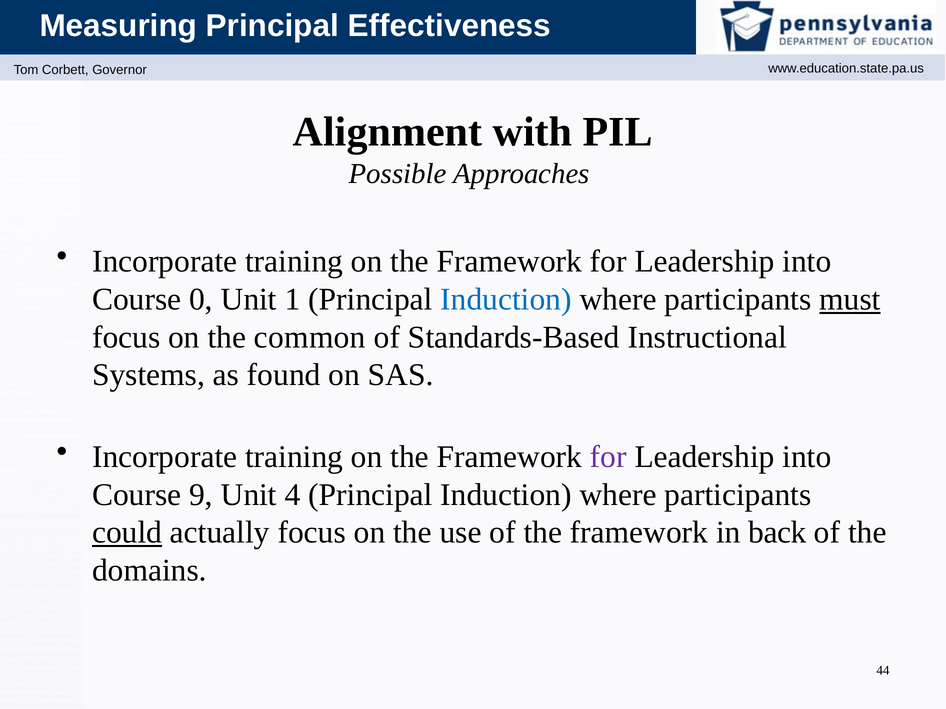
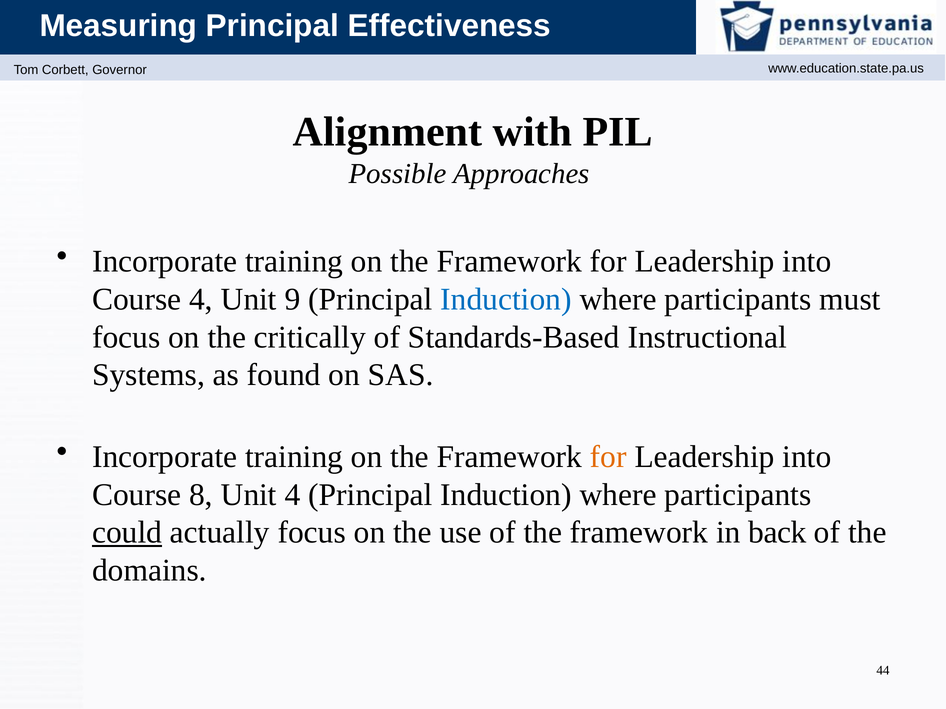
Course 0: 0 -> 4 (201, 300)
1: 1 -> 9 (293, 300)
must underline: present -> none (850, 300)
common: common -> critically (310, 337)
for colour: purple -> orange (608, 457)
9: 9 -> 8 (201, 495)
